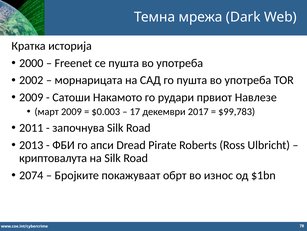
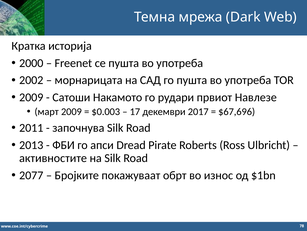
$99,783: $99,783 -> $67,696 (237, 111)
криптовалута: криптовалута -> активностите (53, 158)
2074: 2074 -> 2077 (31, 175)
